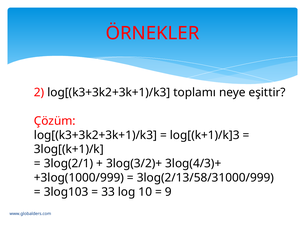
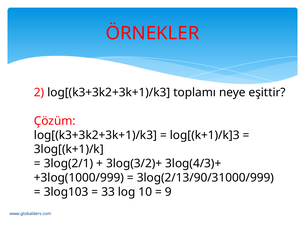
3log(2/13/58/31000/999: 3log(2/13/58/31000/999 -> 3log(2/13/90/31000/999 (205, 178)
